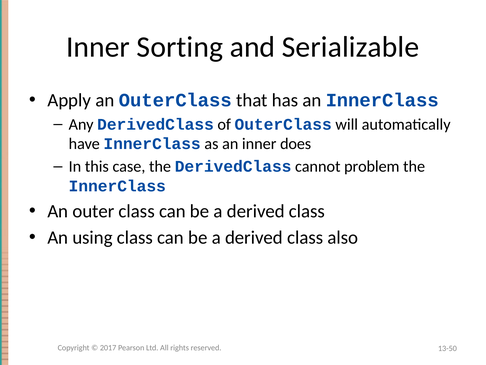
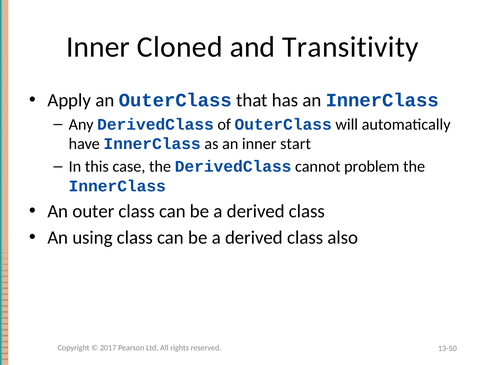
Sorting: Sorting -> Cloned (180, 47)
Serializable: Serializable -> Transitivity (350, 47)
does: does -> start (296, 144)
